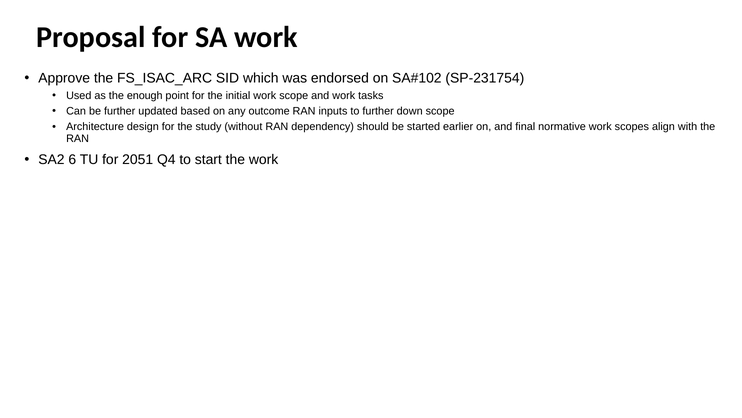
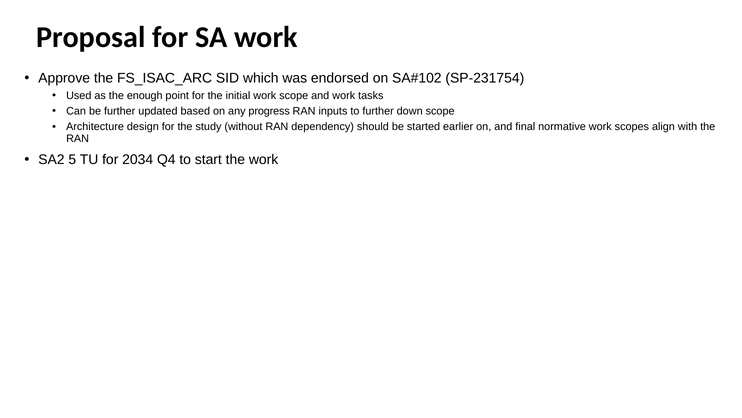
outcome: outcome -> progress (269, 111)
6: 6 -> 5 (72, 159)
2051: 2051 -> 2034 (138, 159)
